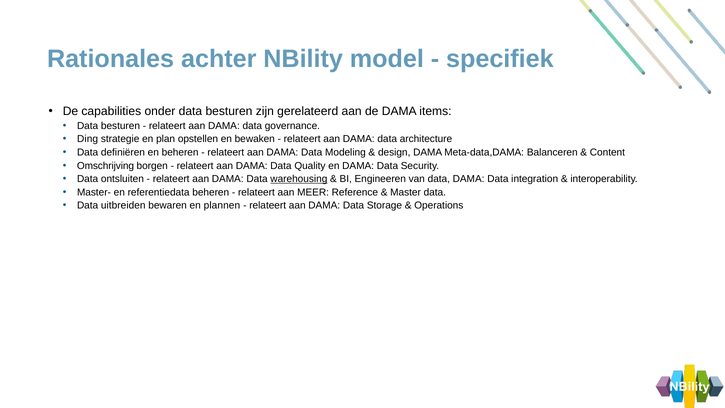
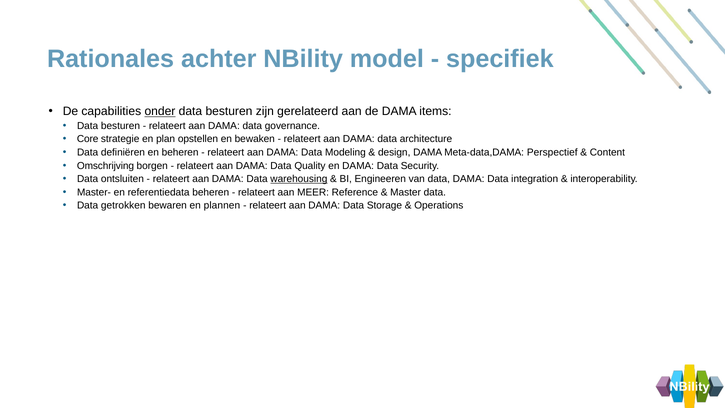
onder underline: none -> present (160, 111)
Ding: Ding -> Core (88, 139)
Balanceren: Balanceren -> Perspectief (552, 152)
uitbreiden: uitbreiden -> getrokken (123, 206)
